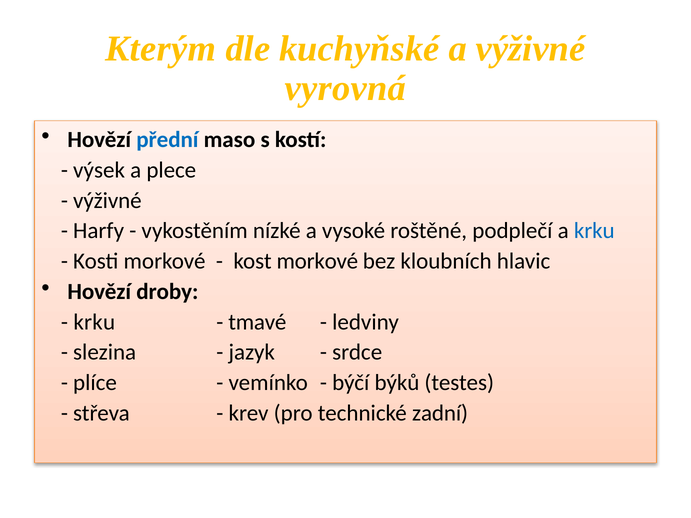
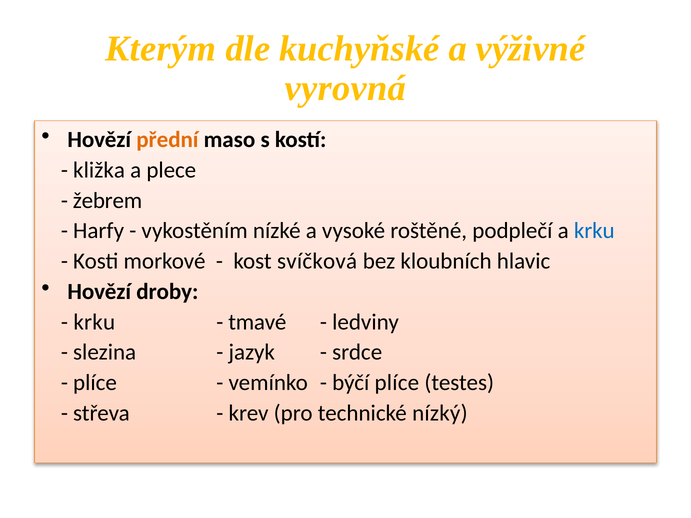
přední colour: blue -> orange (167, 140)
výsek: výsek -> kližka (99, 170)
výživné: výživné -> žebrem (107, 201)
kost morkové: morkové -> svíčková (317, 261)
býčí býků: býků -> plíce (397, 383)
zadní: zadní -> nízký (440, 413)
